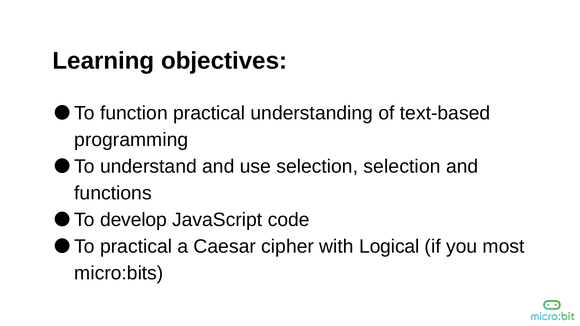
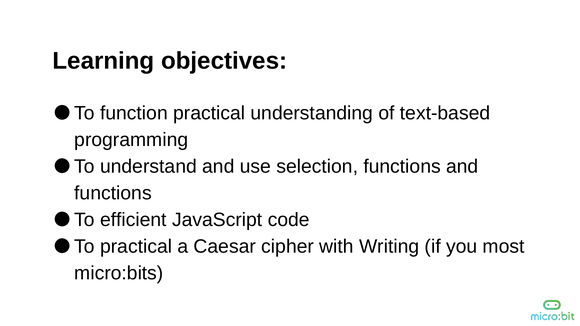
selection selection: selection -> functions (402, 167)
develop: develop -> efficient (133, 220)
Logical: Logical -> Writing (389, 247)
